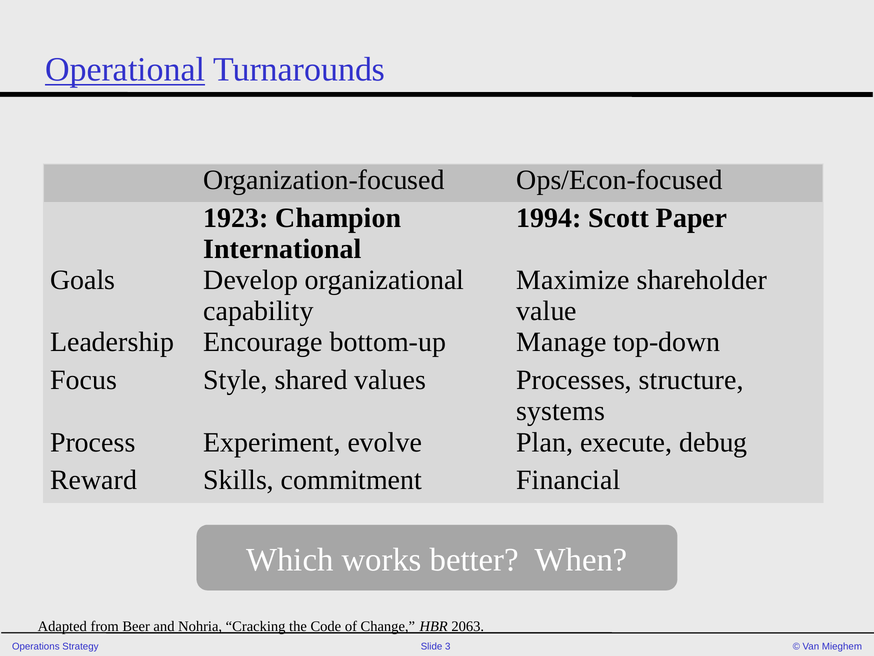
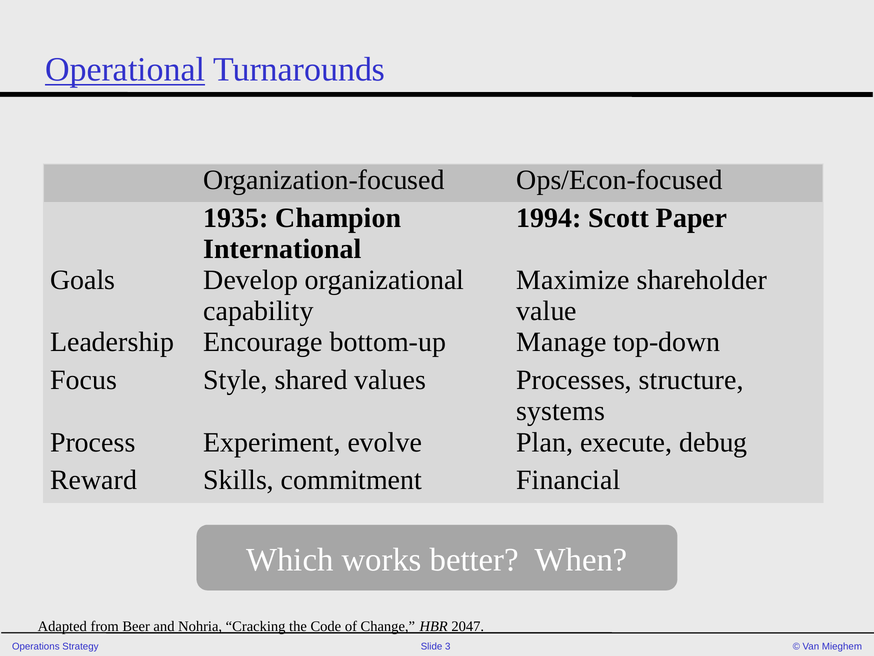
1923: 1923 -> 1935 (236, 218)
2063: 2063 -> 2047 (468, 626)
